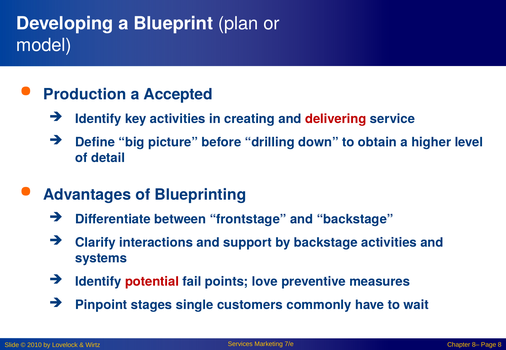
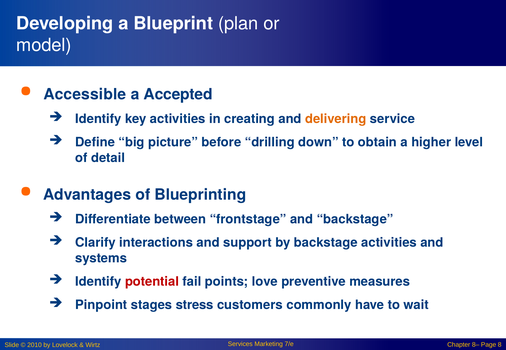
Production: Production -> Accessible (85, 94)
delivering colour: red -> orange (336, 119)
single: single -> stress (195, 305)
